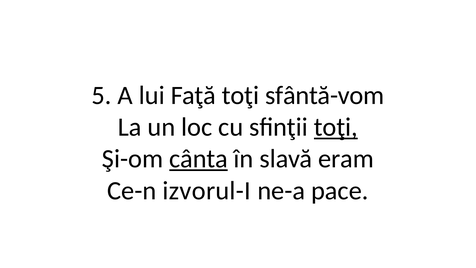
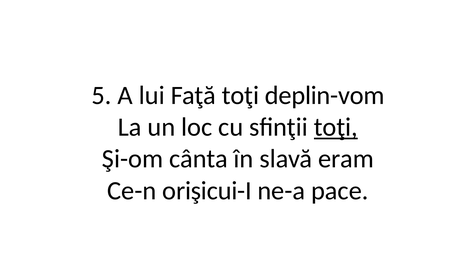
sfântă-vom: sfântă-vom -> deplin-vom (325, 95)
cânta underline: present -> none (199, 159)
izvorul-I: izvorul-I -> orişicui-I (207, 190)
